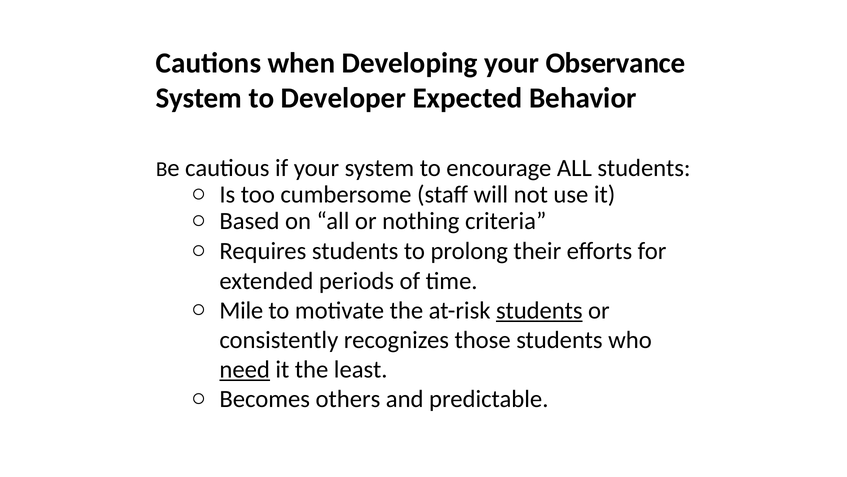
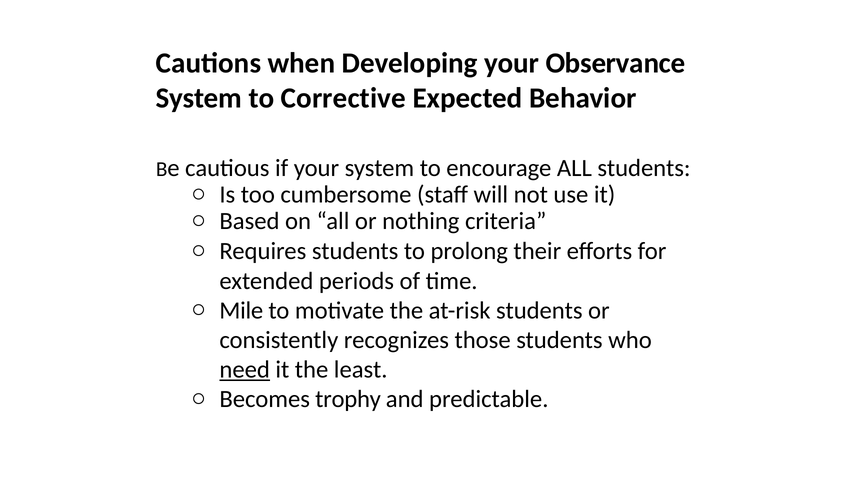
Developer: Developer -> Corrective (343, 98)
students underline: present -> none (539, 310)
others: others -> trophy (348, 399)
